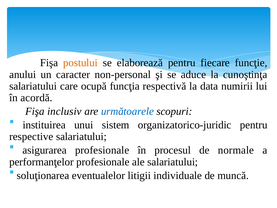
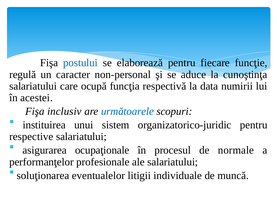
postului colour: orange -> blue (80, 63)
anului: anului -> regulă (23, 74)
acordă: acordă -> acestei (36, 98)
asigurarea profesionale: profesionale -> ocupaţionale (102, 150)
